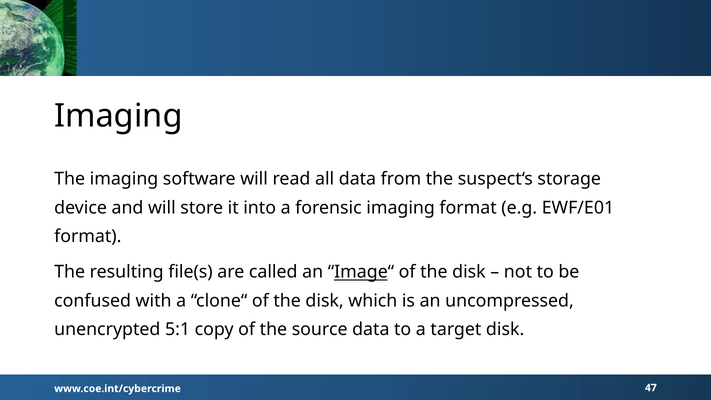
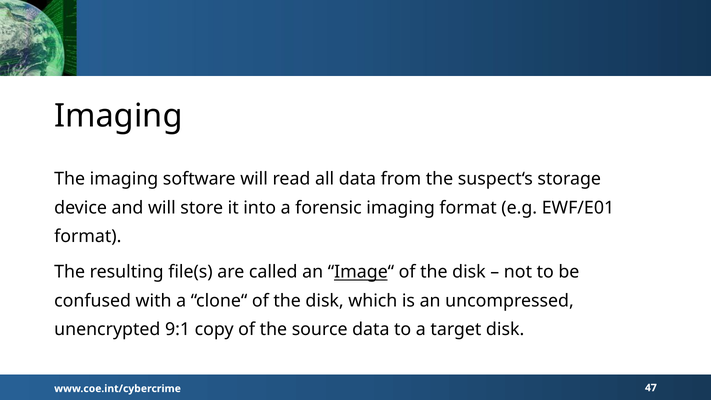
5:1: 5:1 -> 9:1 (178, 330)
